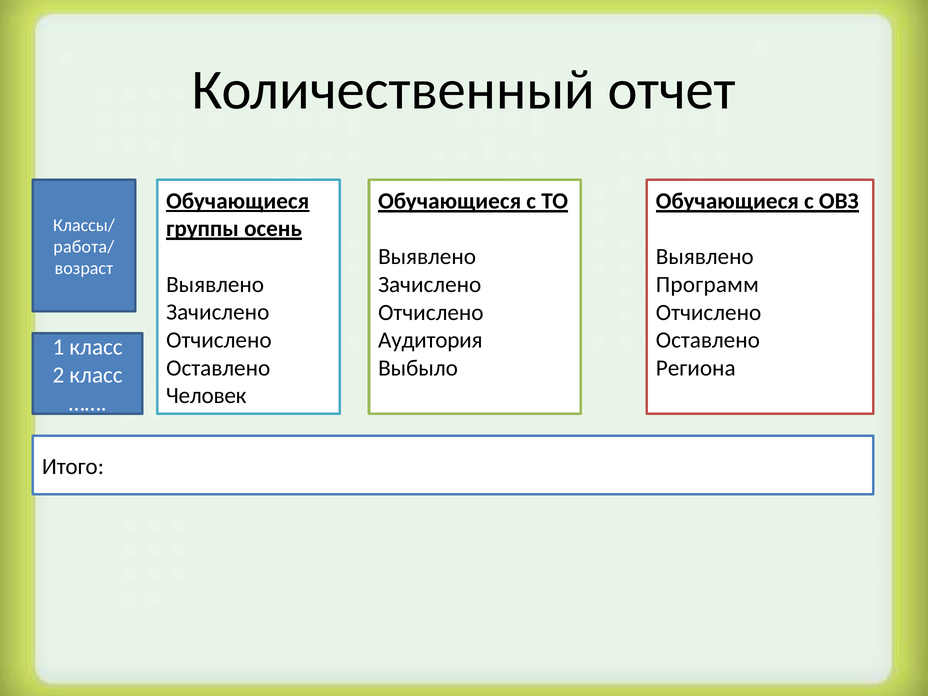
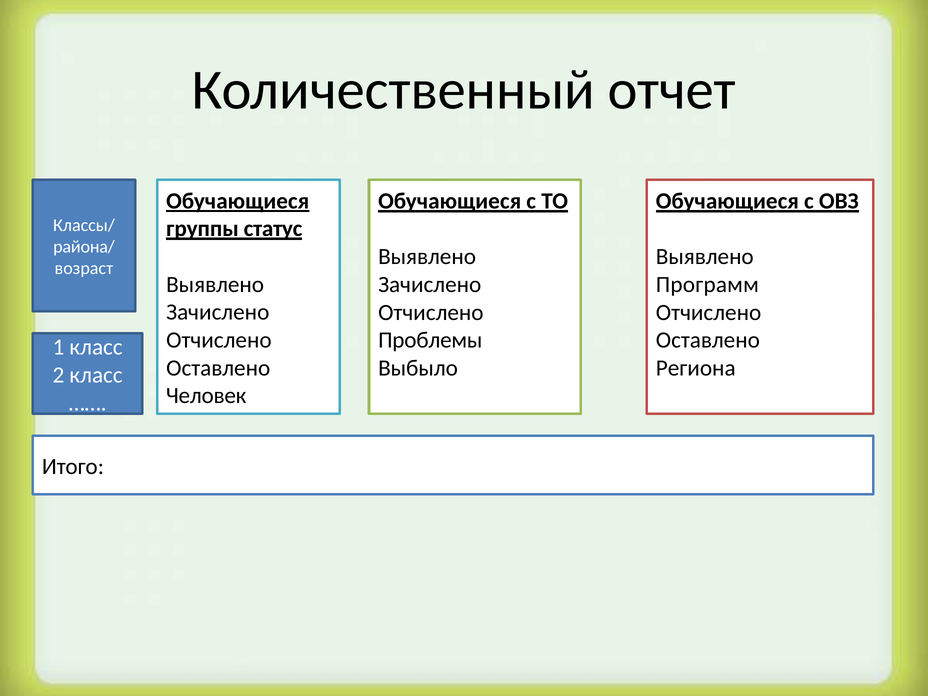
осень: осень -> статус (273, 229)
работа/: работа/ -> района/ (84, 247)
Аудитория: Аудитория -> Проблемы (430, 340)
